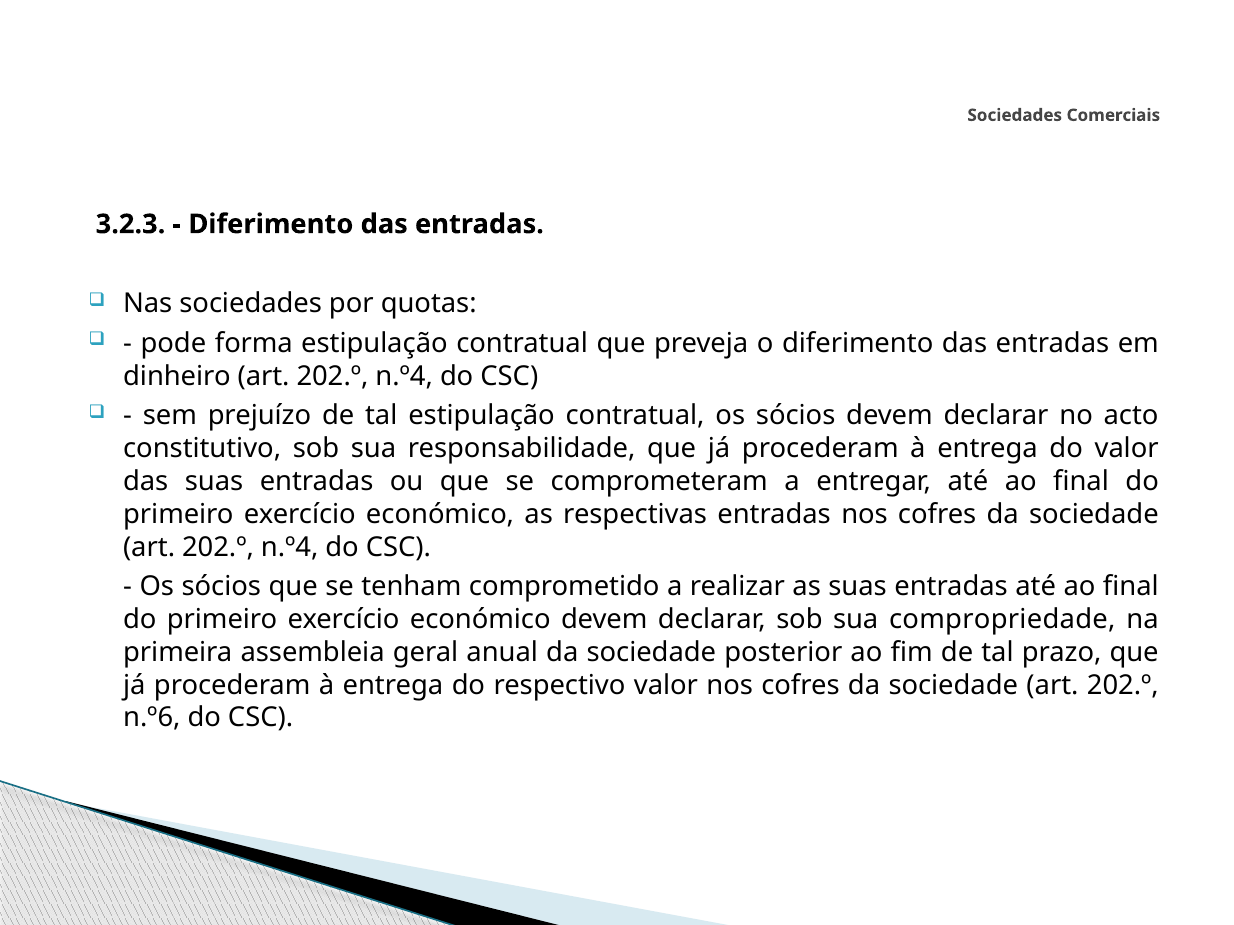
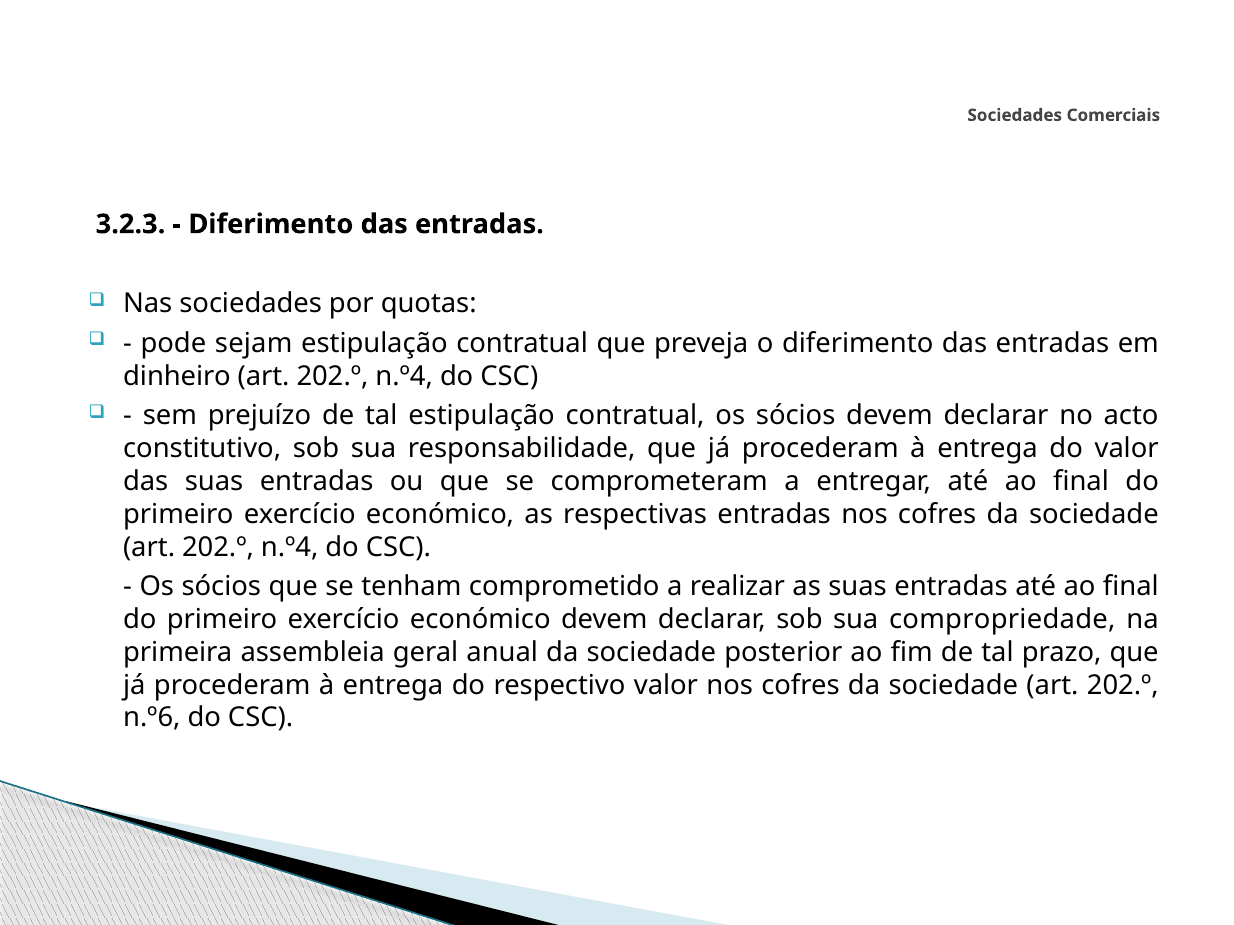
forma: forma -> sejam (254, 343)
